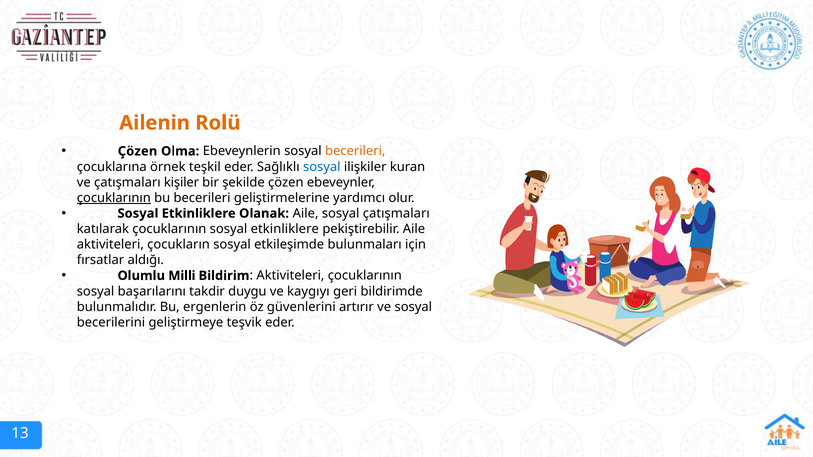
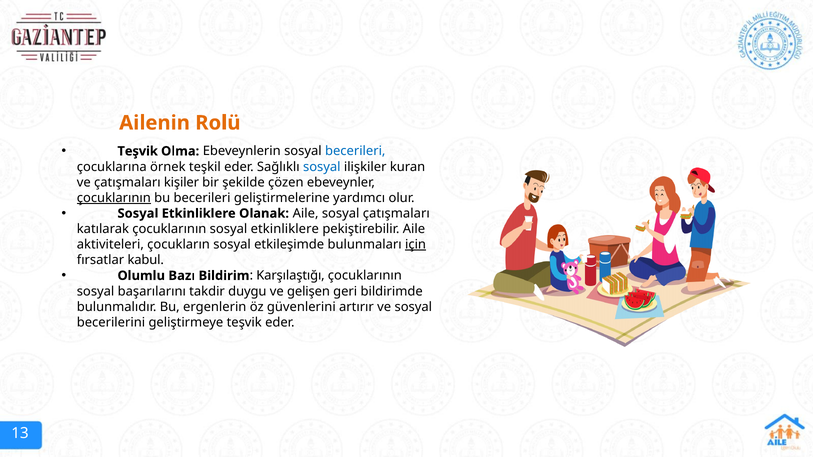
Çözen: Çözen -> Teşvik (138, 151)
becerileri colour: orange -> blue (355, 151)
için underline: none -> present (416, 245)
aldığı: aldığı -> kabul (146, 260)
Milli: Milli -> Bazı (182, 276)
Aktiviteleri: Aktiviteleri -> Karşılaştığı (291, 276)
kaygıyı: kaygıyı -> gelişen (308, 291)
